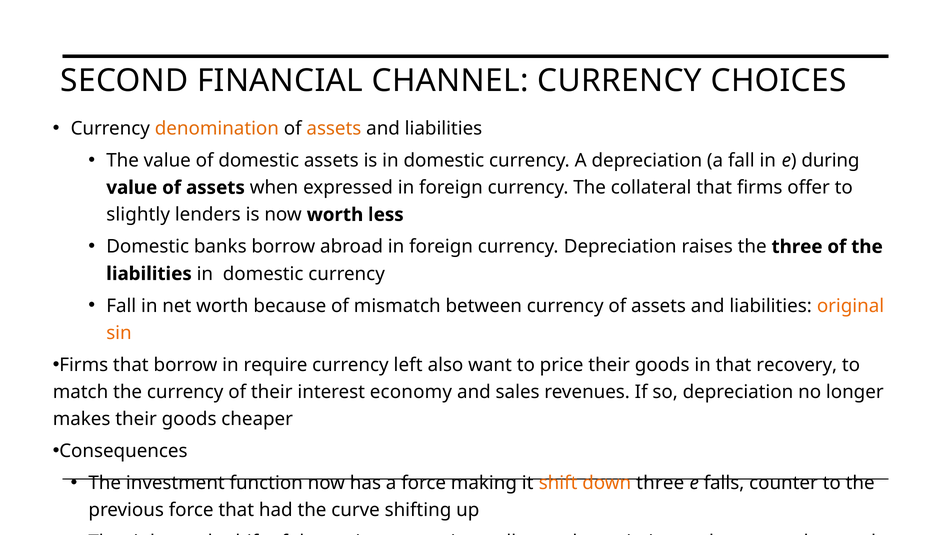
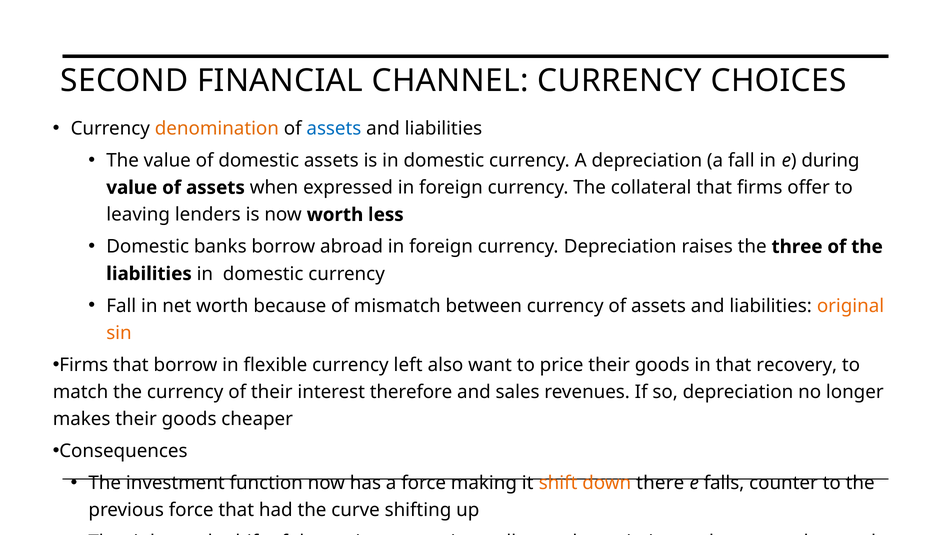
assets colour: orange -> blue (334, 129)
slightly: slightly -> leaving (138, 215)
require: require -> flexible (275, 365)
economy: economy -> therefore (411, 392)
down three: three -> there (660, 483)
